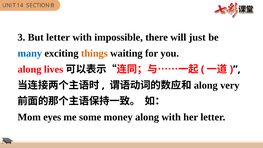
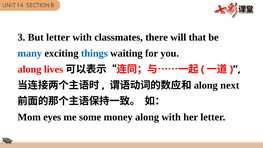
impossible: impossible -> classmates (119, 37)
just: just -> that (197, 37)
things colour: orange -> blue (94, 53)
very: very -> next (230, 85)
